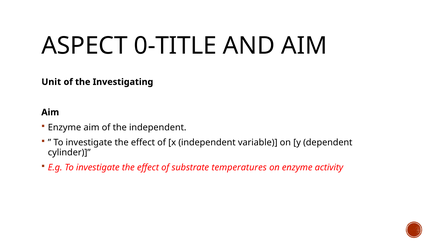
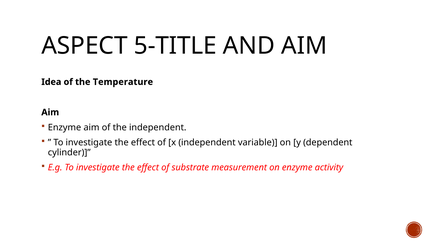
0-TITLE: 0-TITLE -> 5-TITLE (175, 46)
Unit: Unit -> Idea (51, 82)
Investigating: Investigating -> Temperature (123, 82)
temperatures: temperatures -> measurement (239, 168)
